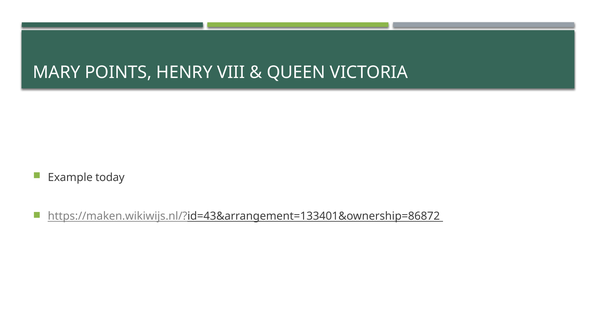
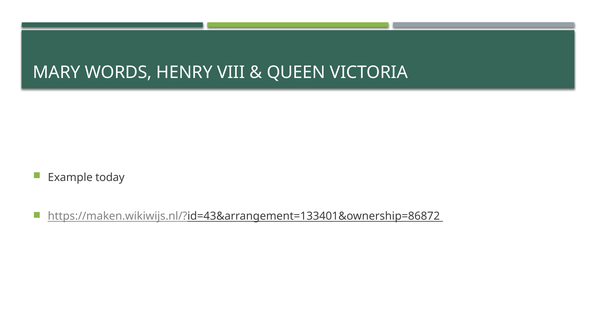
POINTS: POINTS -> WORDS (118, 72)
